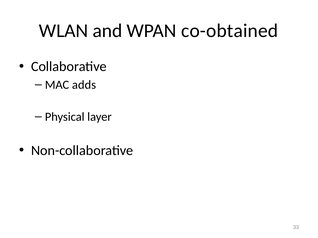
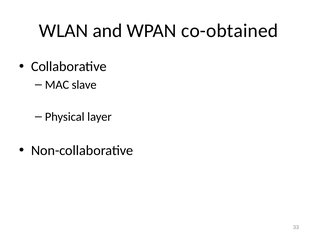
adds: adds -> slave (84, 85)
